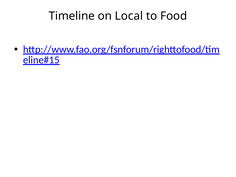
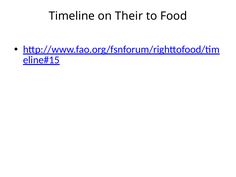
Local: Local -> Their (129, 16)
